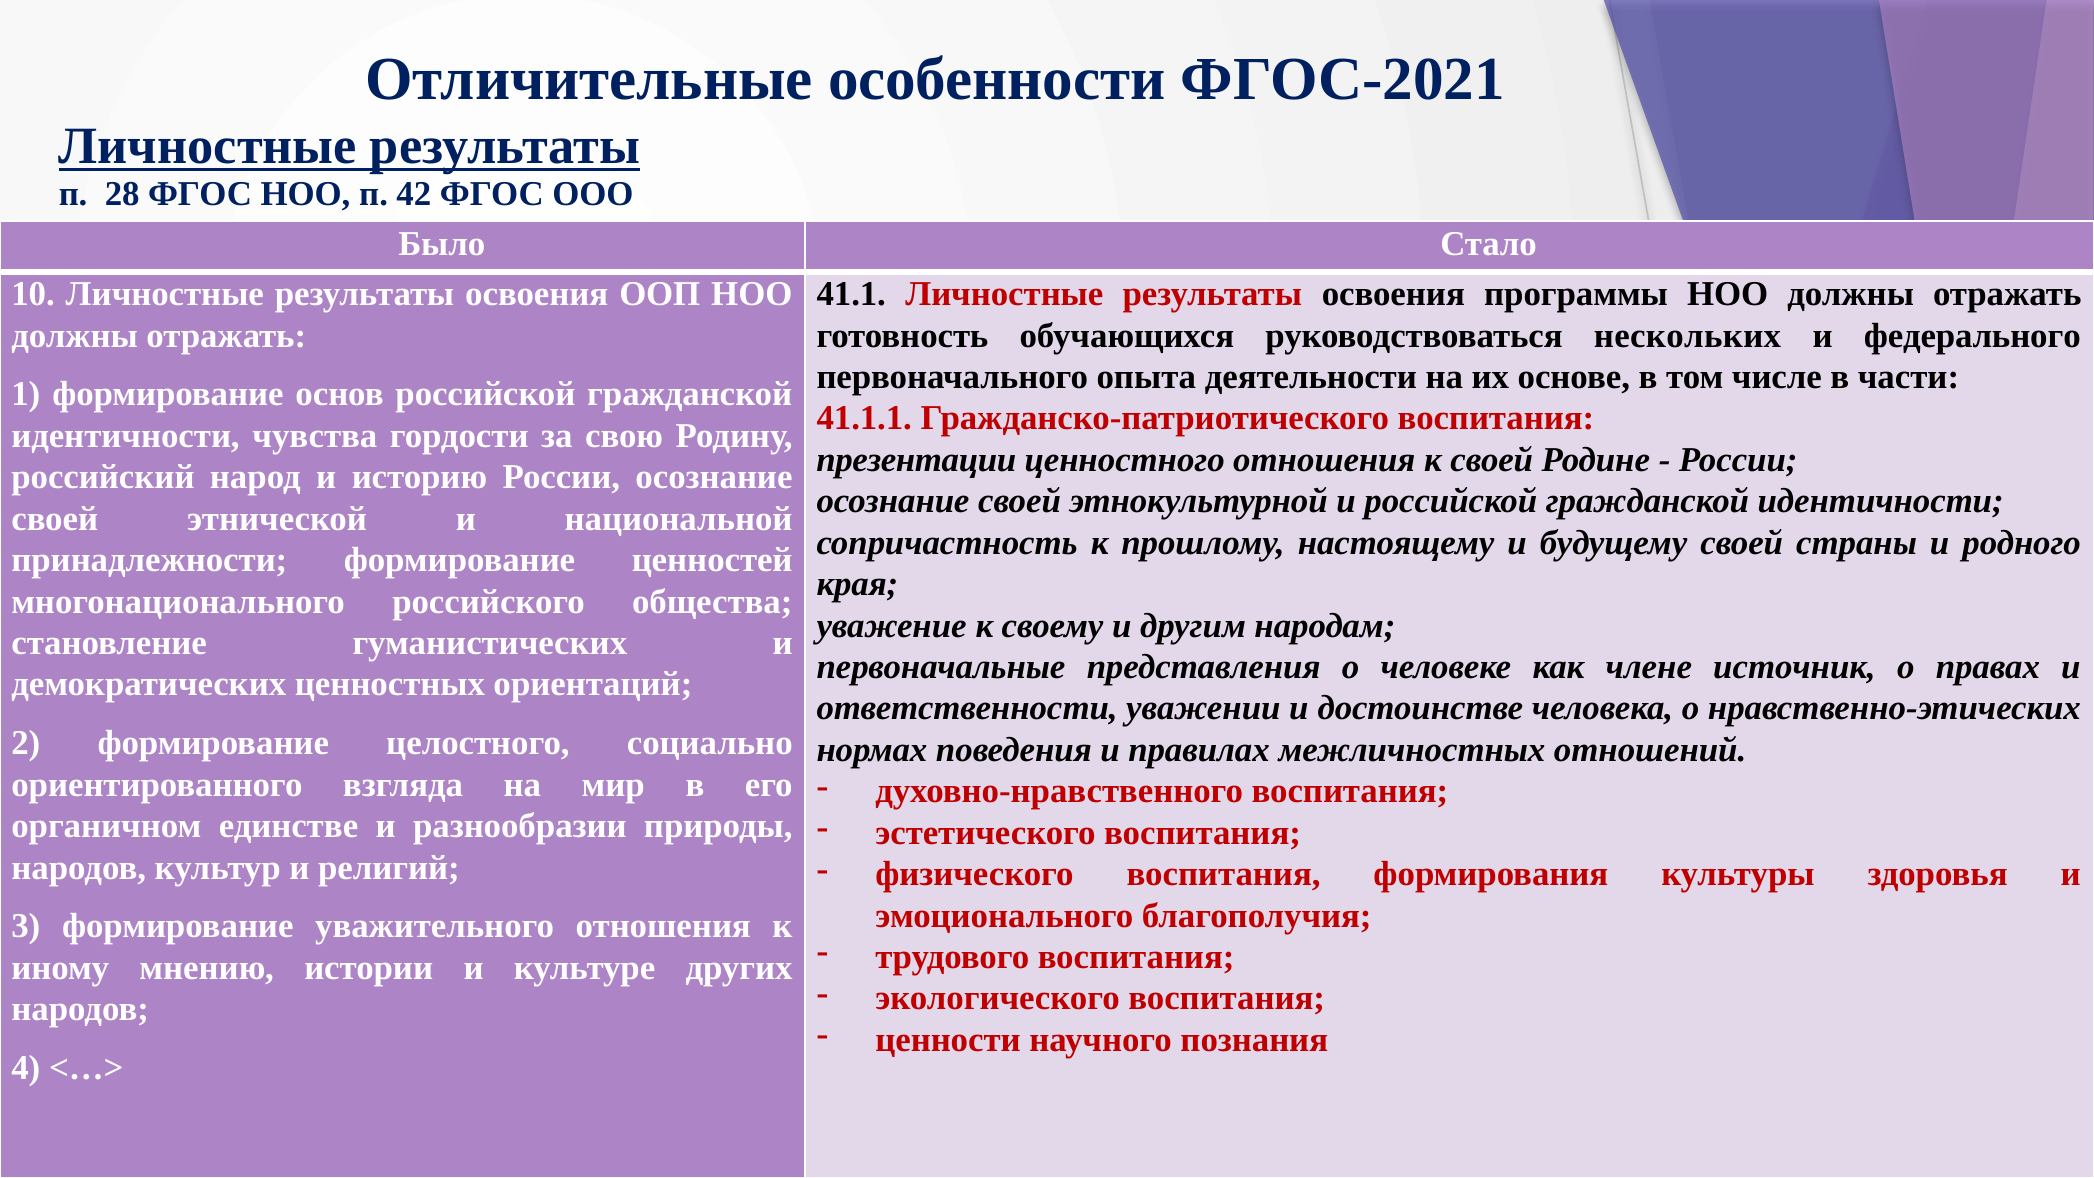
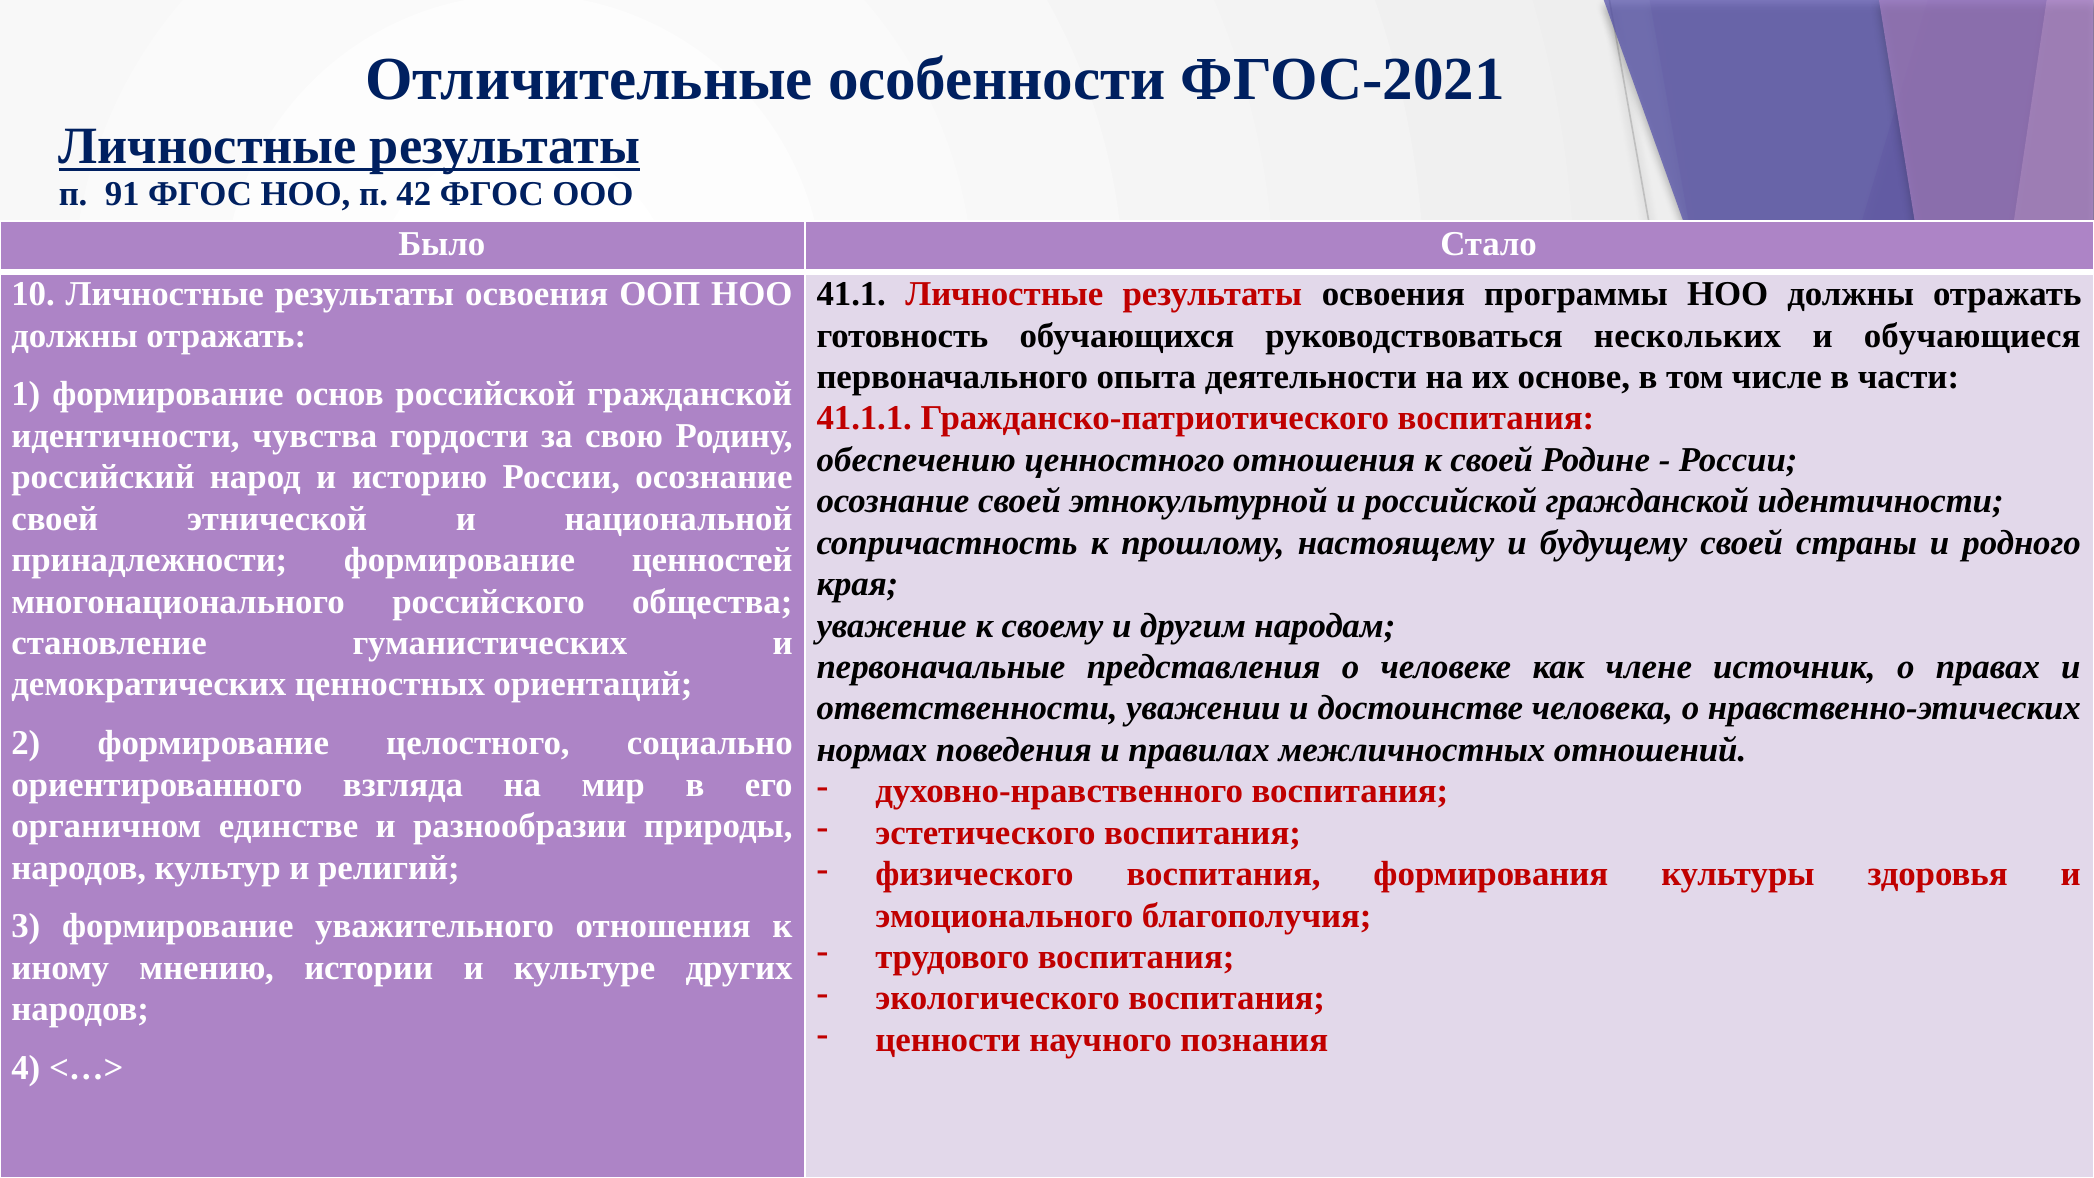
28: 28 -> 91 (122, 194)
федерального: федерального -> обучающиеся (1972, 335)
презентации: презентации -> обеспечению (916, 460)
